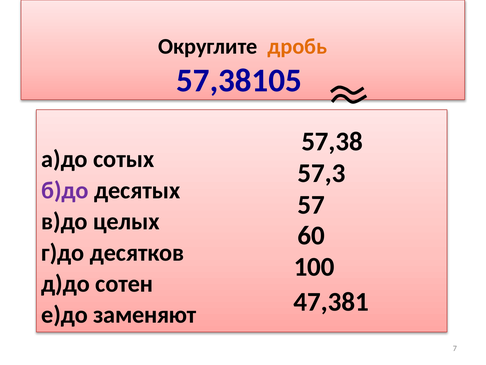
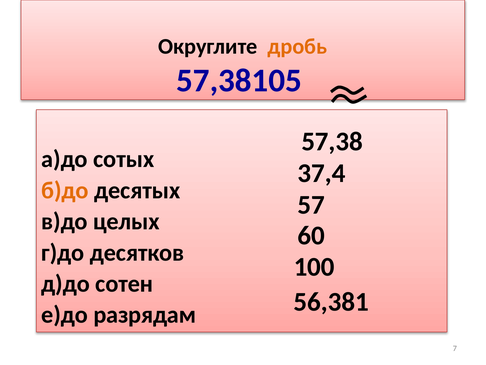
57,3: 57,3 -> 37,4 (322, 173)
б)до colour: purple -> orange (65, 190)
47,381: 47,381 -> 56,381 (331, 302)
заменяют: заменяют -> разрядам (145, 315)
